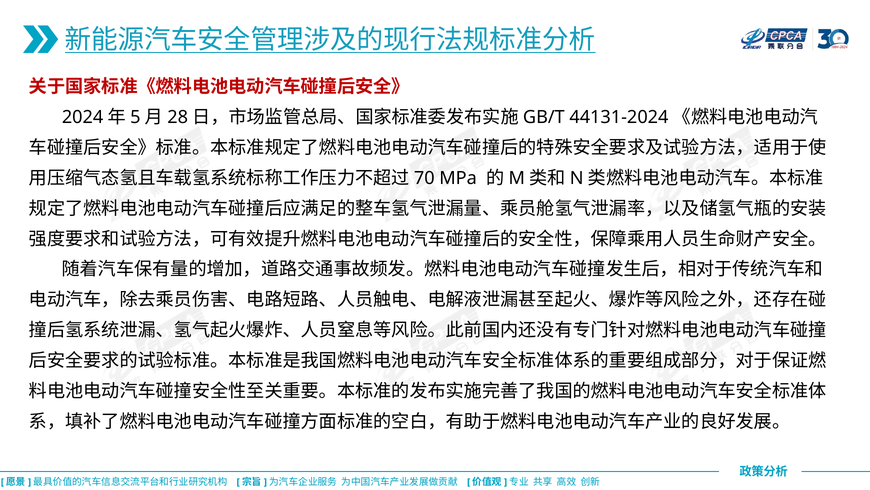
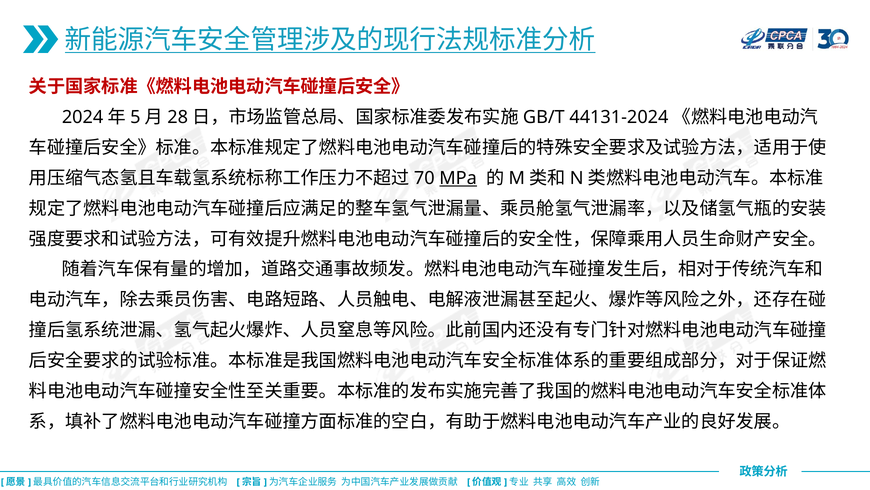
MPa underline: none -> present (458, 178)
